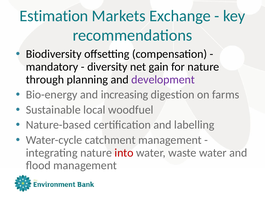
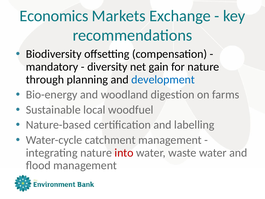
Estimation: Estimation -> Economics (54, 16)
development colour: purple -> blue (163, 79)
increasing: increasing -> woodland (125, 95)
